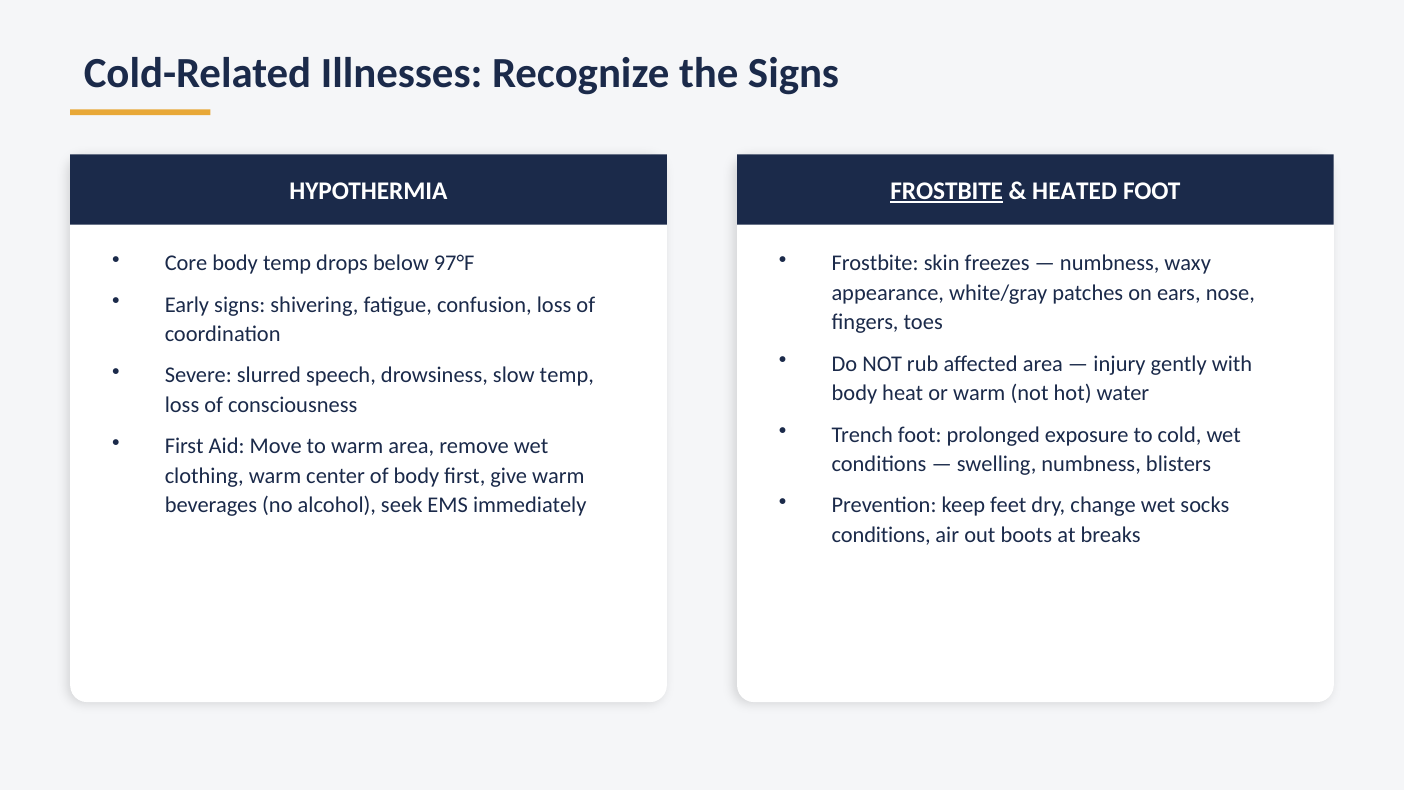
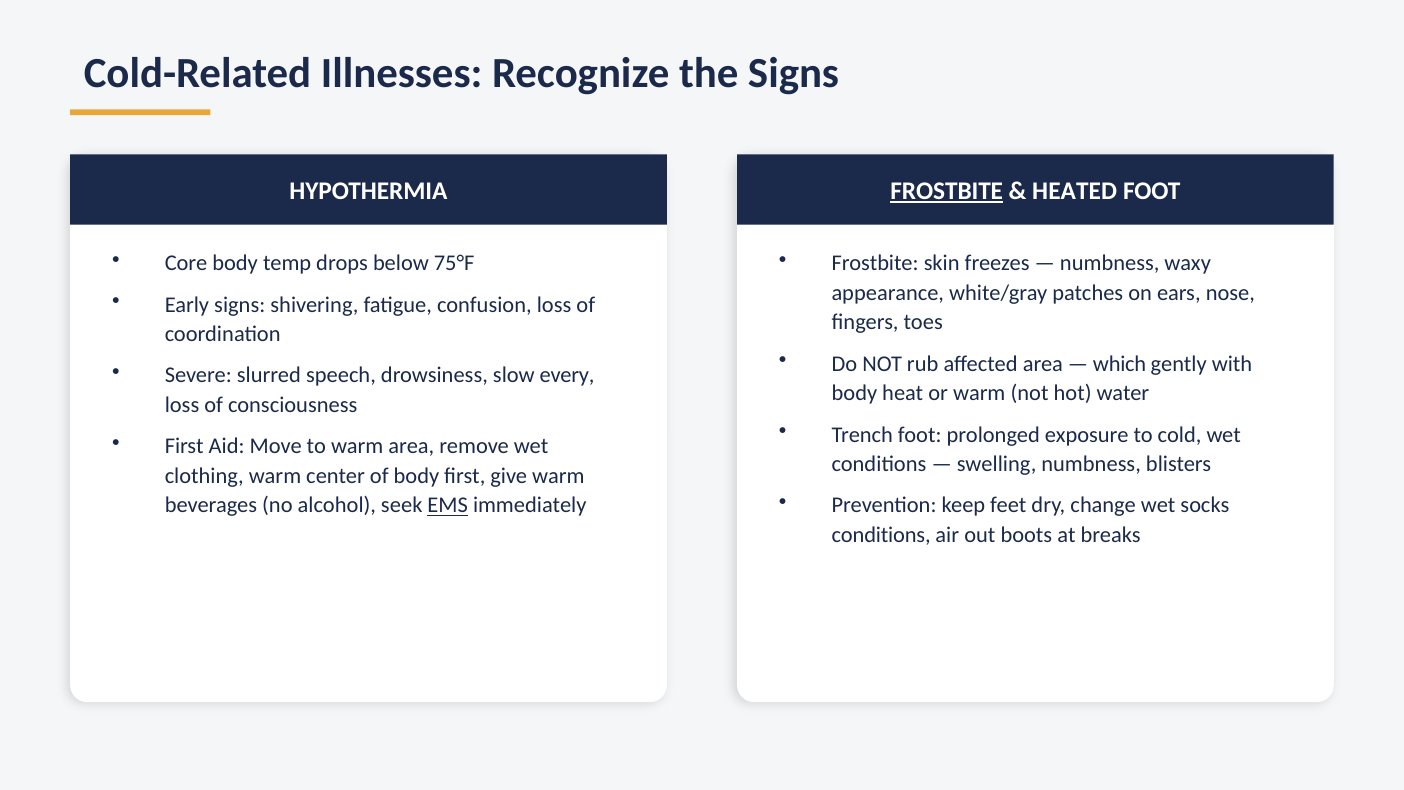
97°F: 97°F -> 75°F (454, 263)
injury: injury -> which (1120, 364)
slow temp: temp -> every (567, 375)
EMS underline: none -> present (448, 505)
